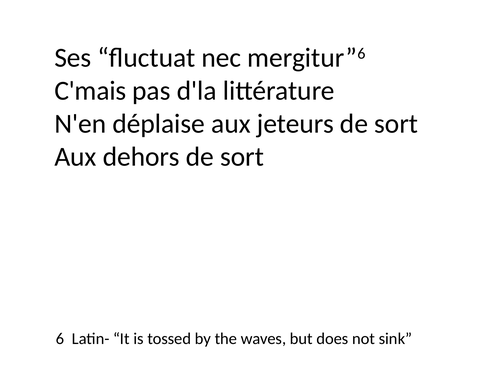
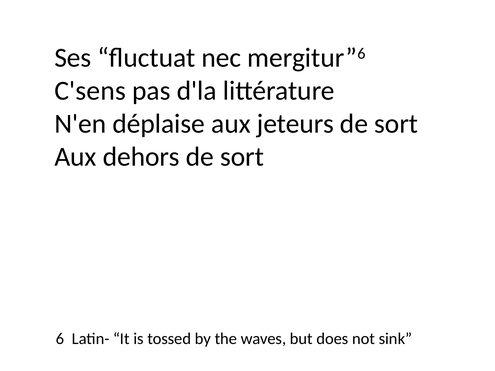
C'mais: C'mais -> C'sens (90, 91)
